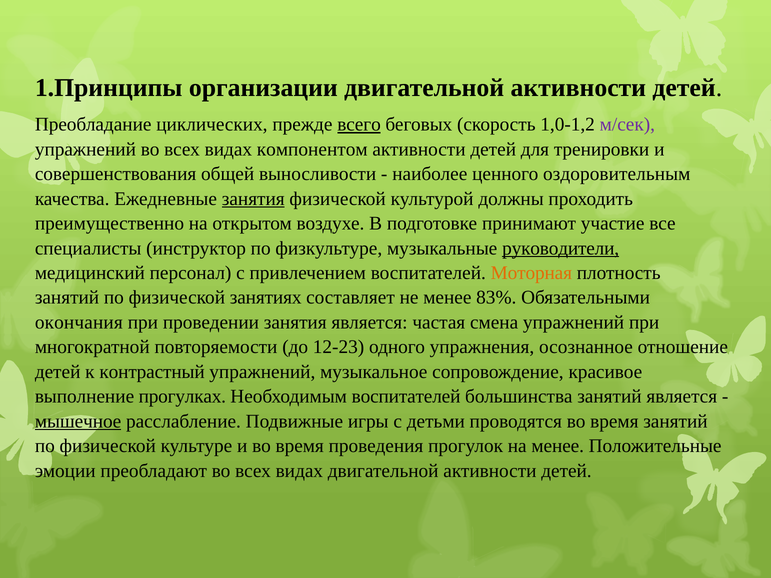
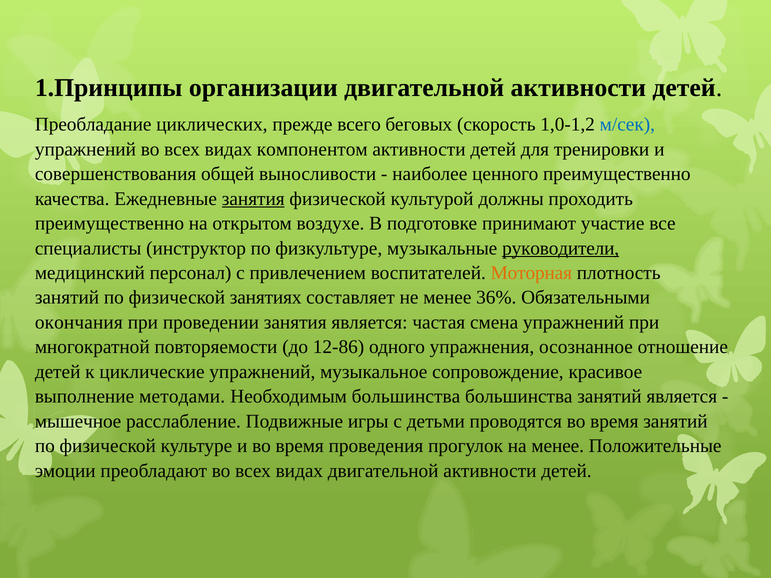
всего underline: present -> none (359, 125)
м/сек colour: purple -> blue (627, 125)
ценного оздоровительным: оздоровительным -> преимущественно (617, 174)
83%: 83% -> 36% (496, 298)
12-23: 12-23 -> 12-86 (339, 347)
контрастный: контрастный -> циклические (152, 372)
прогулках: прогулках -> методами (182, 397)
Необходимым воспитателей: воспитателей -> большинства (406, 397)
мышечное underline: present -> none (78, 421)
